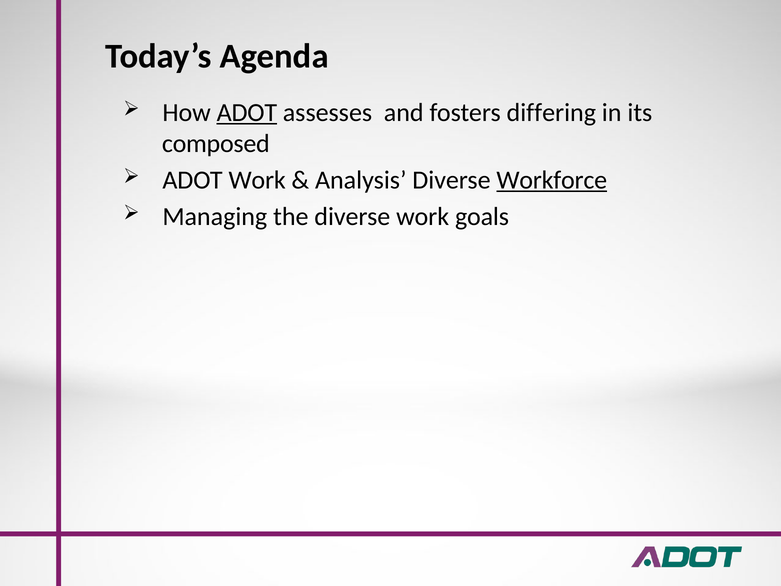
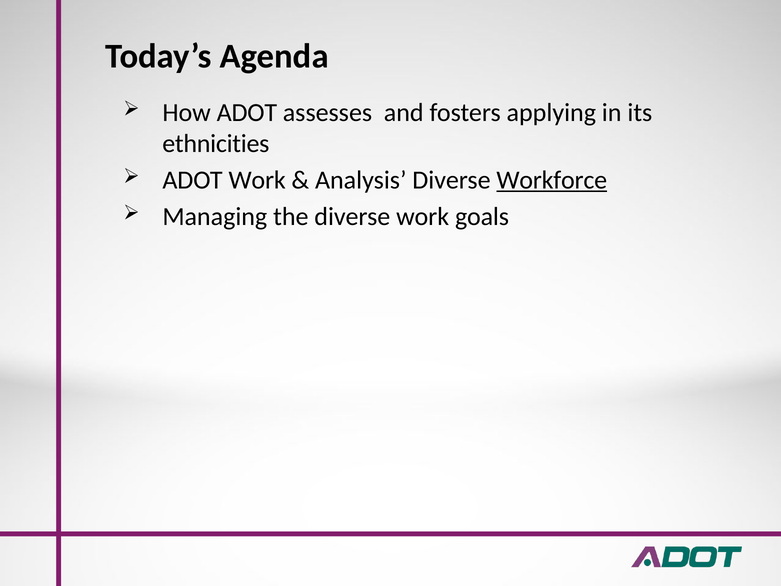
ADOT underline: present -> none (247, 112)
differing: differing -> applying (551, 112)
composed: composed -> ethnicities (216, 144)
